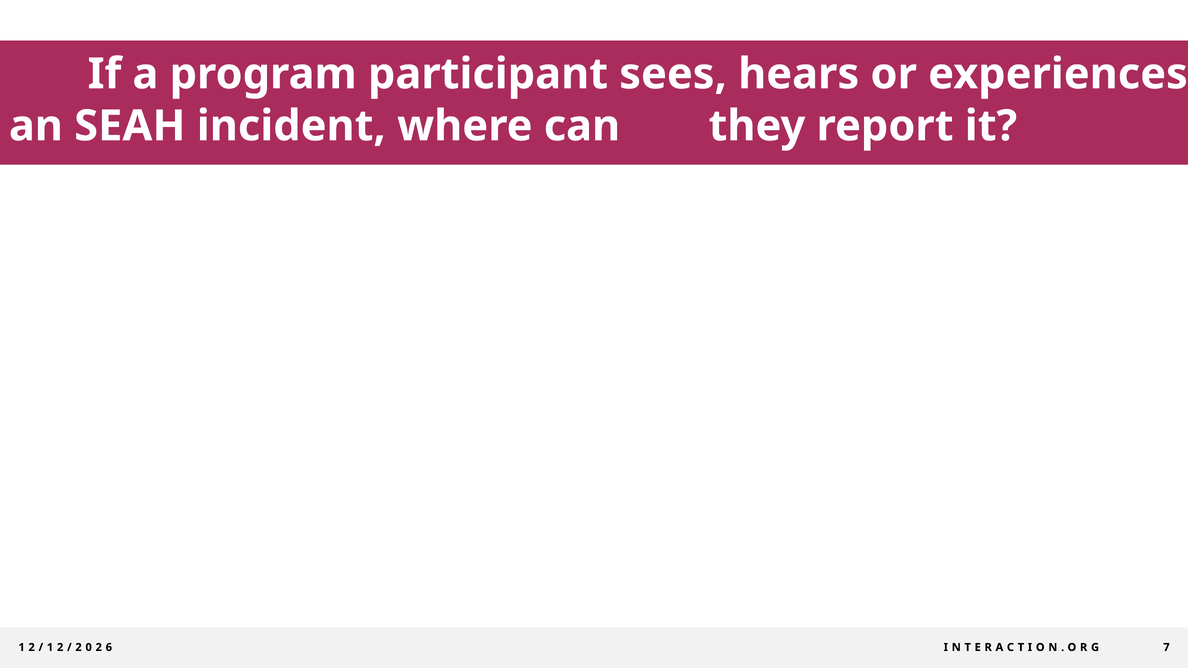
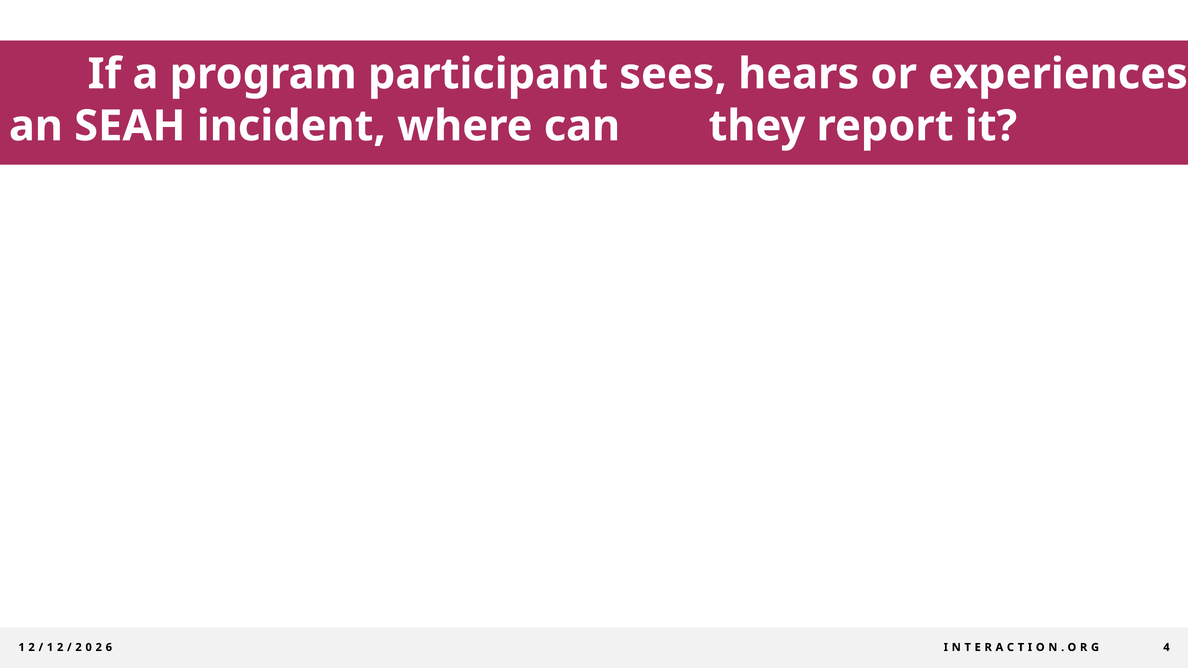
7: 7 -> 4 (1166, 648)
